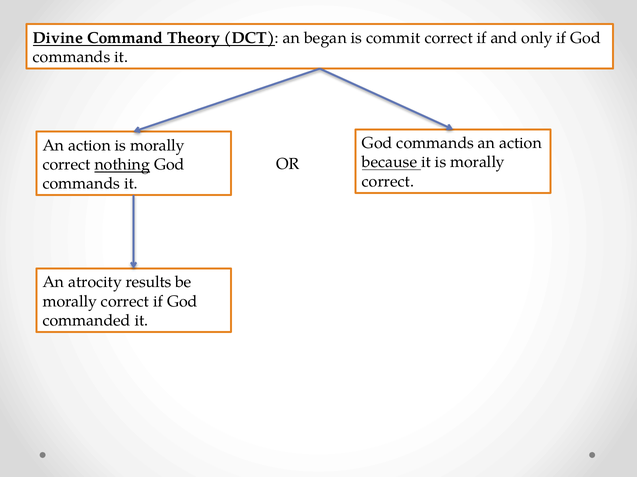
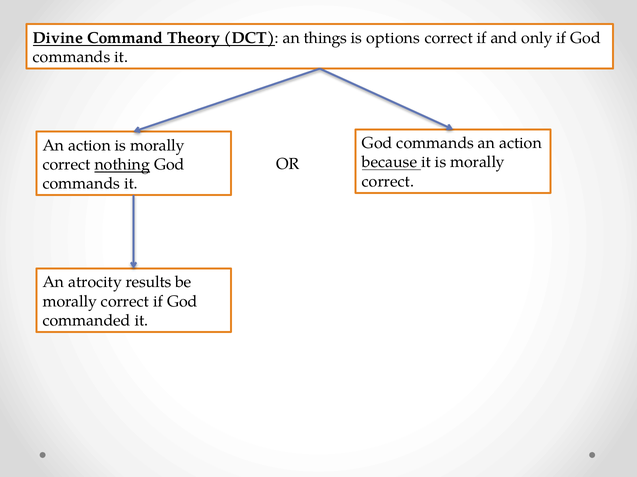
began: began -> things (326, 38)
commit: commit -> options (393, 38)
